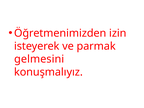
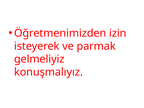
gelmesini: gelmesini -> gelmeliyiz (39, 59)
